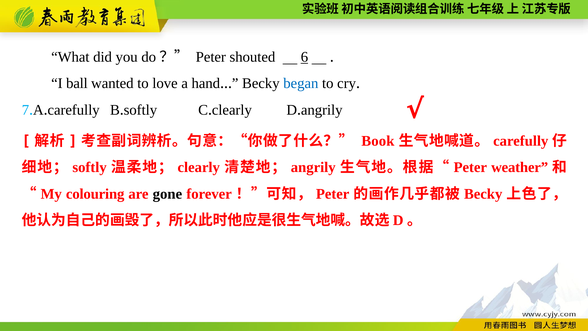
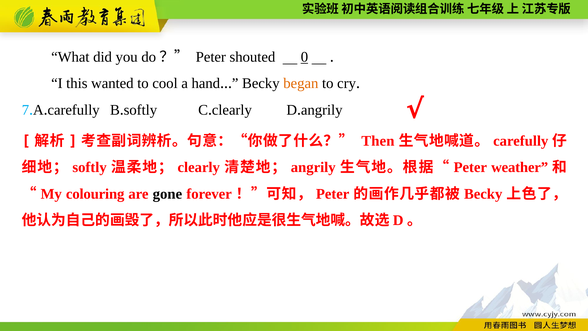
6: 6 -> 0 (304, 57)
ball: ball -> this (77, 83)
love: love -> cool (165, 83)
began colour: blue -> orange (301, 83)
Book: Book -> Then (378, 141)
